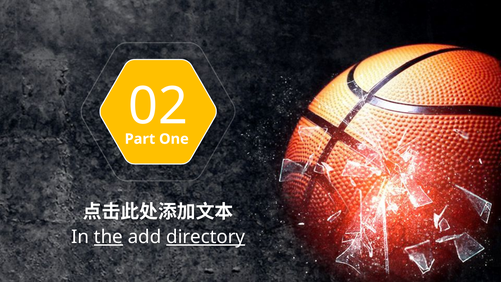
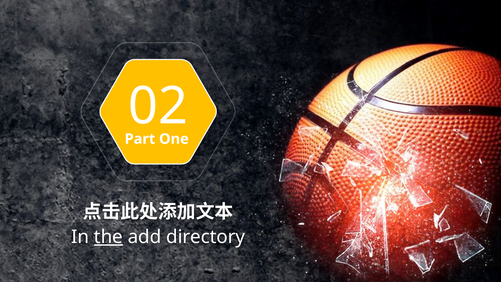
directory underline: present -> none (206, 237)
